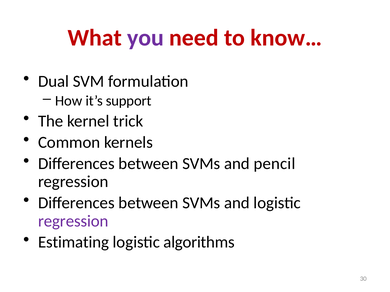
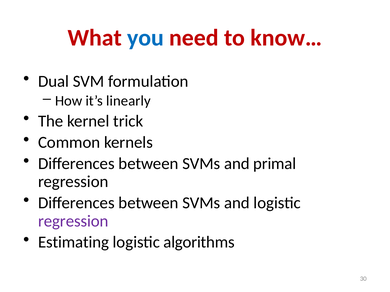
you colour: purple -> blue (146, 38)
support: support -> linearly (128, 101)
pencil: pencil -> primal (275, 164)
